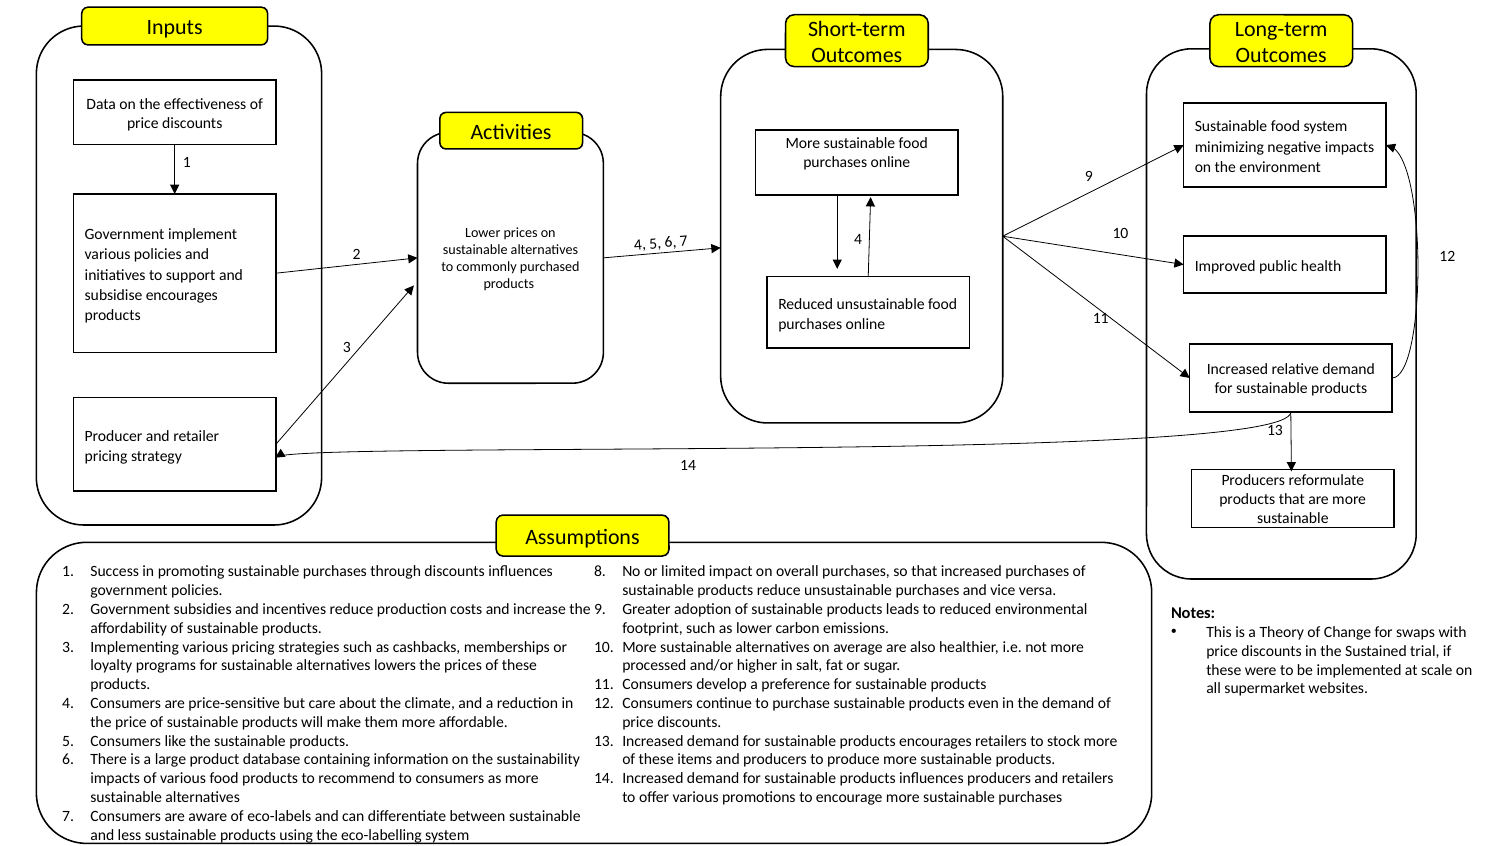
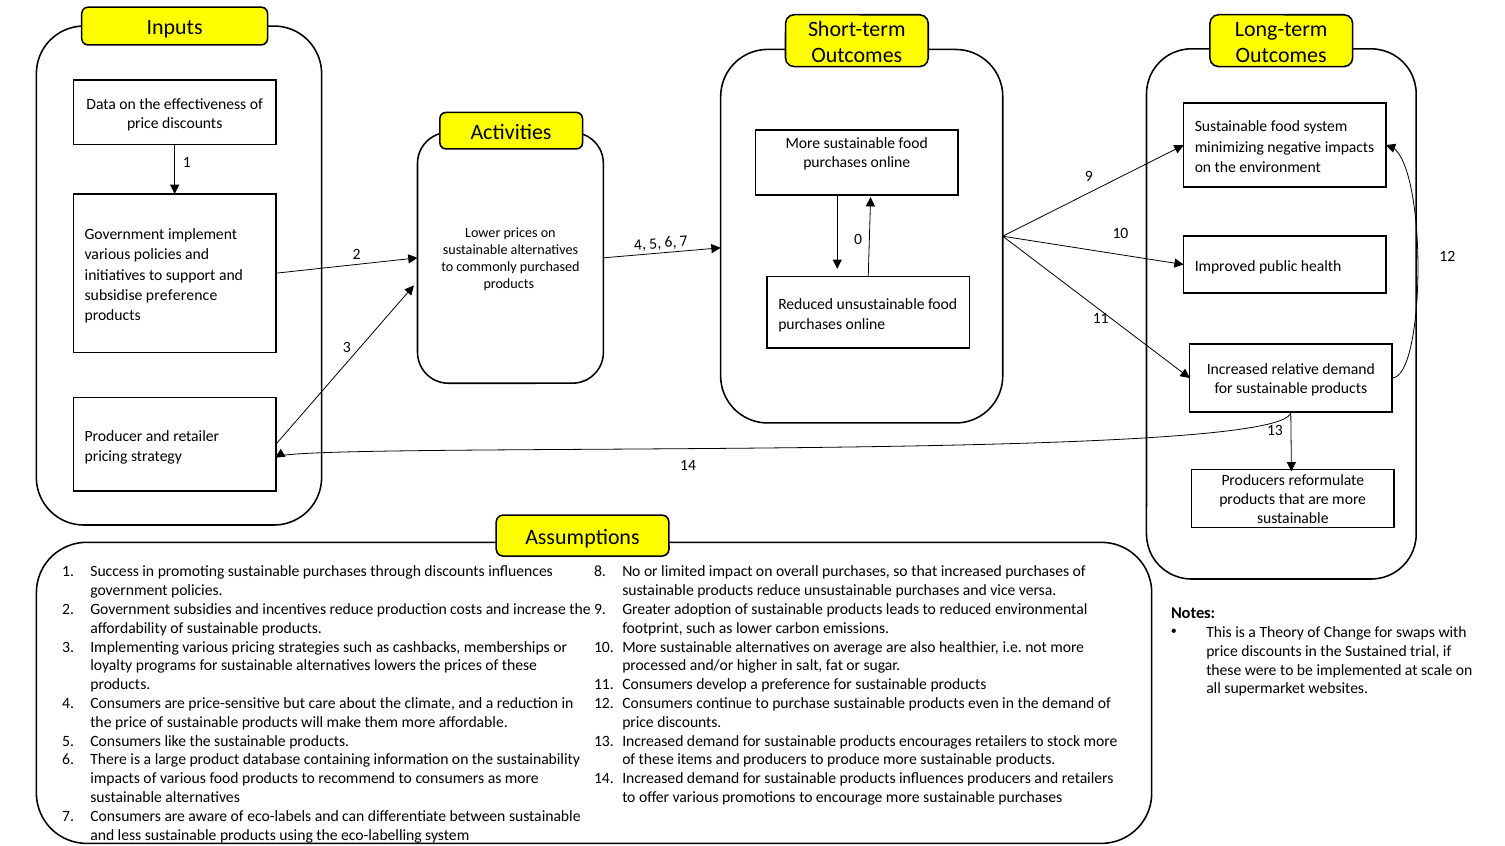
7 4: 4 -> 0 (858, 239)
subsidise encourages: encourages -> preference (182, 295)
